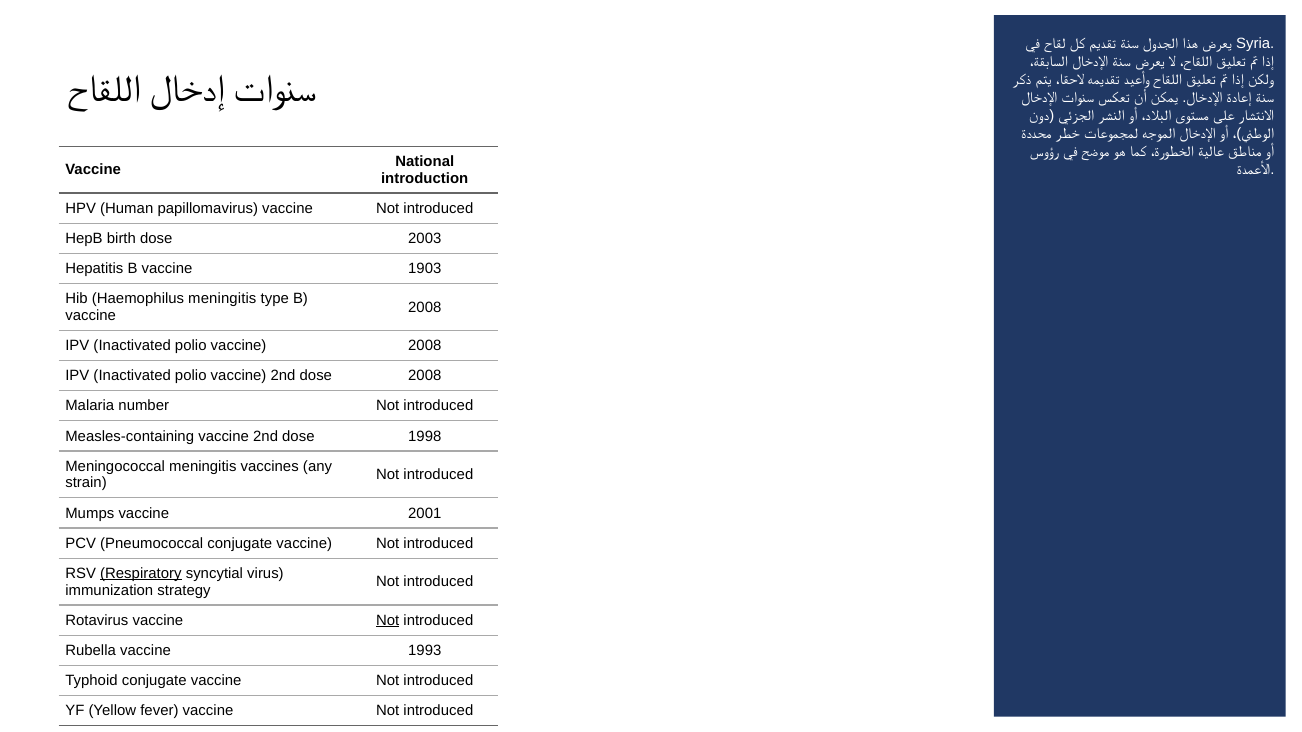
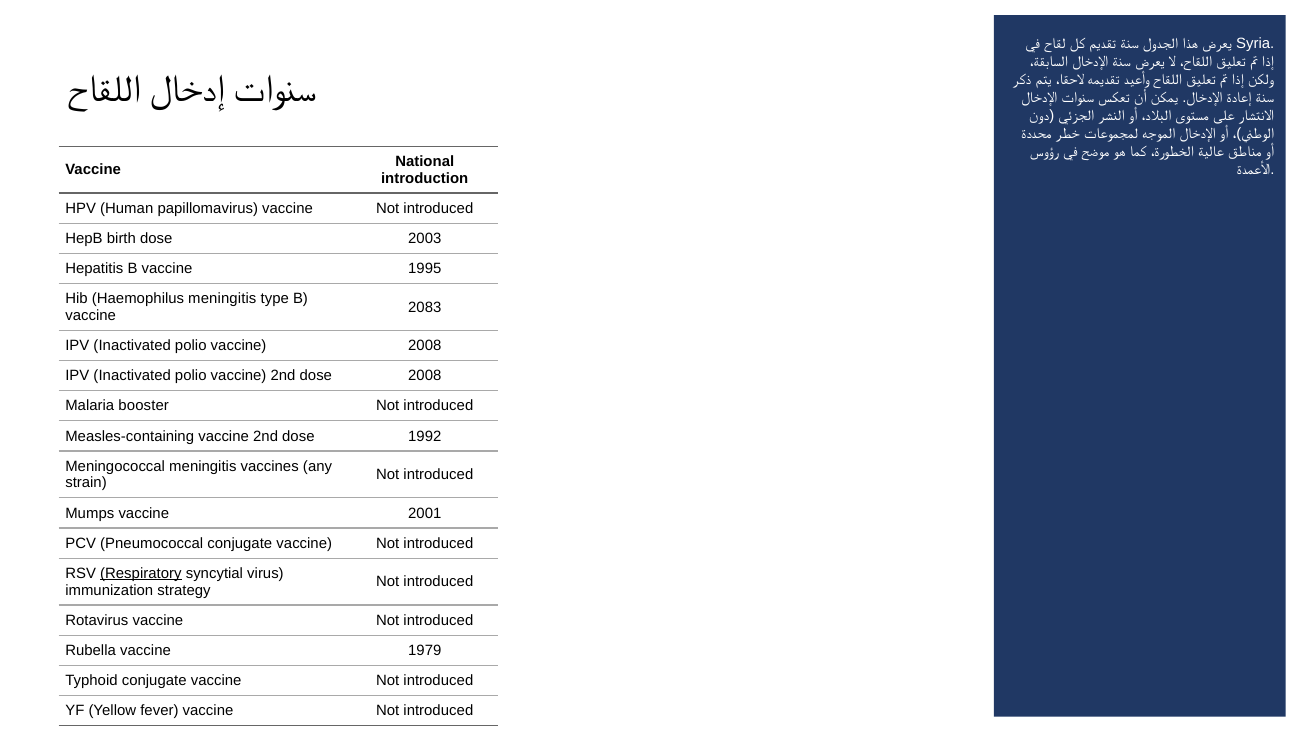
1903: 1903 -> 1995 (425, 269)
2008: 2008 -> 2083 (425, 307)
number: number -> booster (144, 406)
1998: 1998 -> 1992 (425, 436)
Not underline: present -> none (388, 621)
1993: 1993 -> 1979 (425, 651)
